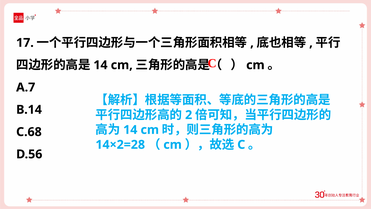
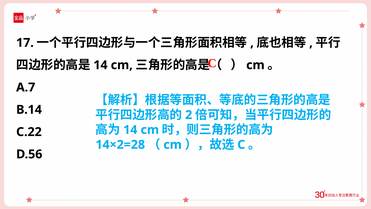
C.68: C.68 -> C.22 (29, 132)
